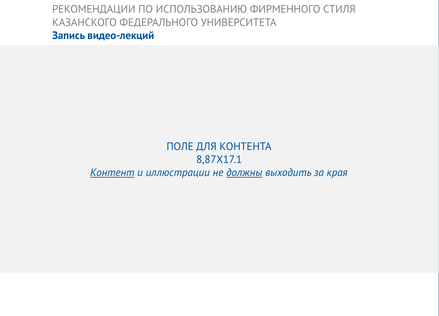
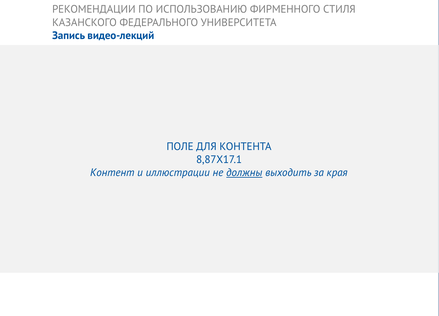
Контент underline: present -> none (112, 173)
